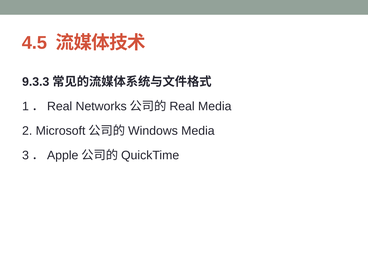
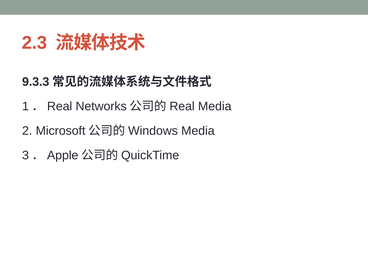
4.5: 4.5 -> 2.3 (34, 43)
